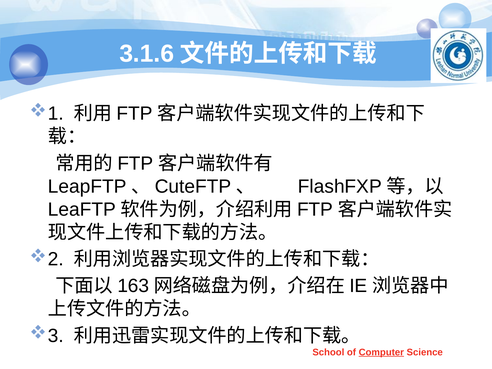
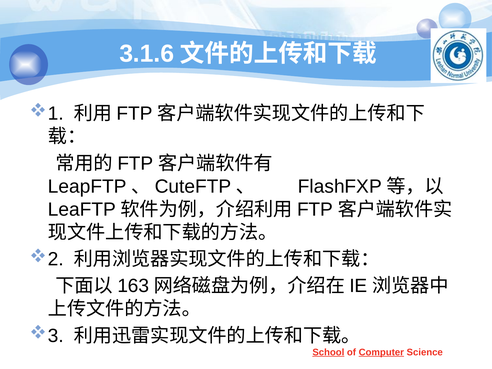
School underline: none -> present (328, 352)
